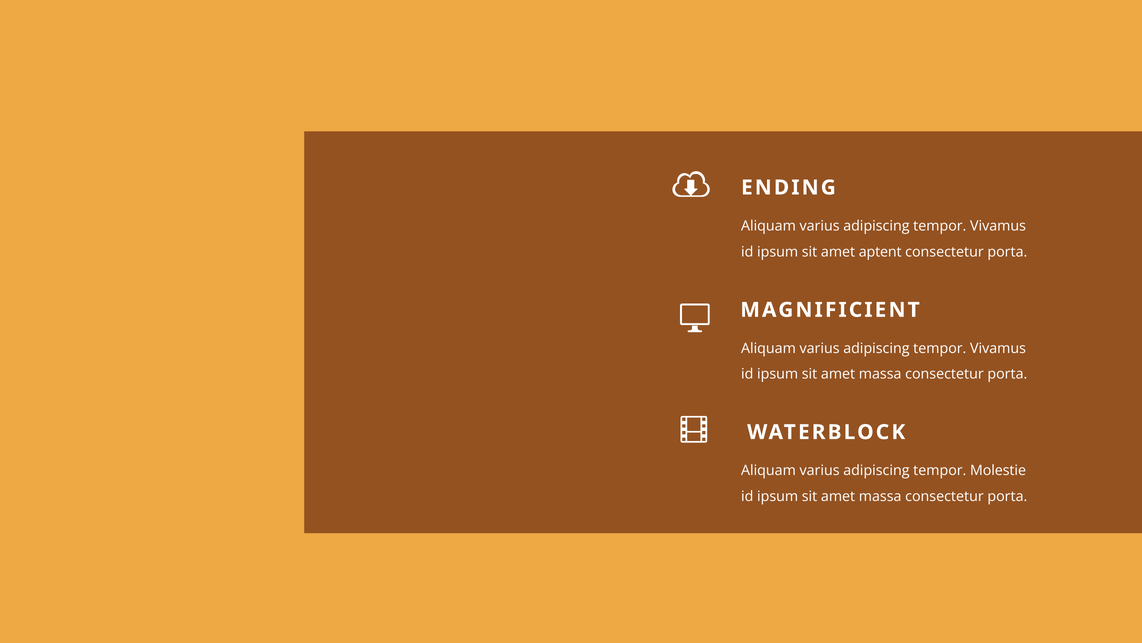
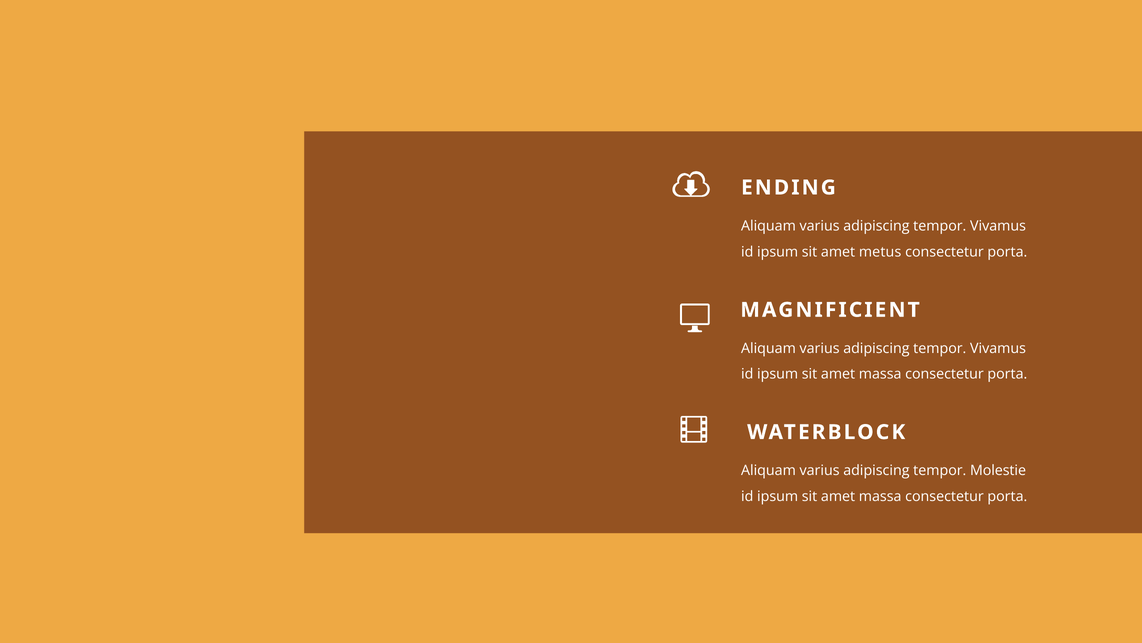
aptent: aptent -> metus (880, 252)
